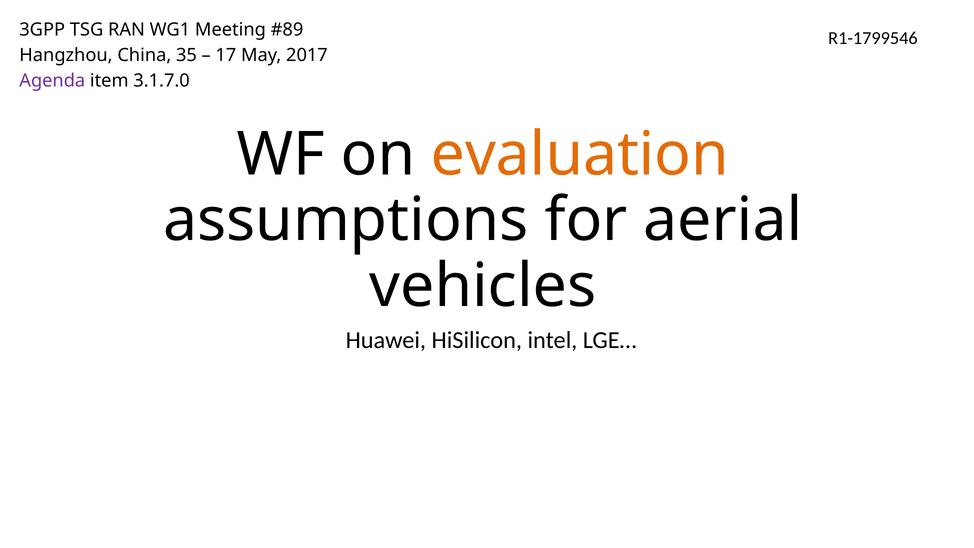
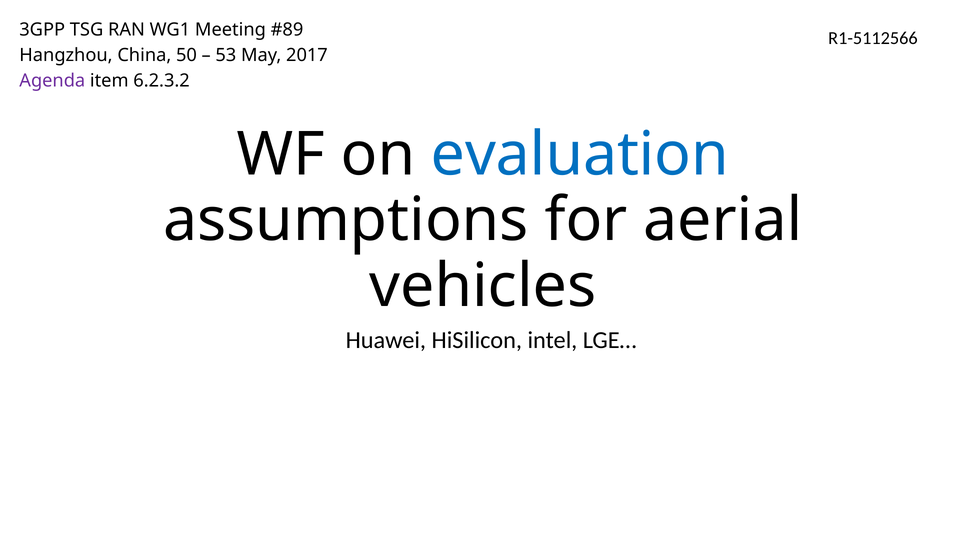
R1-1799546: R1-1799546 -> R1-5112566 (873, 38)
35: 35 -> 50 (186, 55)
17: 17 -> 53 (226, 55)
3.1.7.0: 3.1.7.0 -> 6.2.3.2 (162, 81)
evaluation colour: orange -> blue (580, 155)
